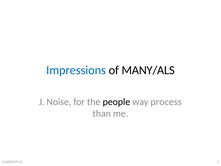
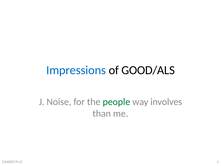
MANY/ALS: MANY/ALS -> GOOD/ALS (148, 70)
people colour: black -> green (116, 102)
process: process -> involves (166, 102)
